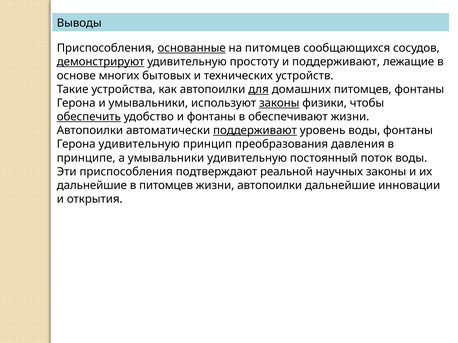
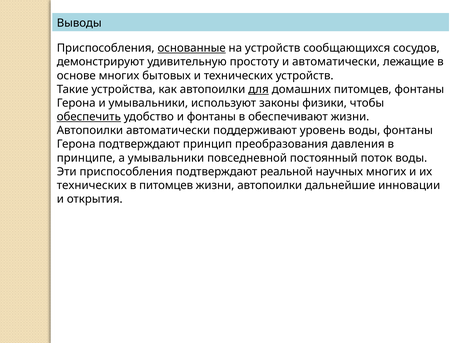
на питомцев: питомцев -> устройств (273, 48)
демонстрируют underline: present -> none (101, 62)
и поддерживают: поддерживают -> автоматически (336, 62)
законы underline: present -> none (279, 103)
поддерживают underline: present -> none (255, 131)
Герона удивительную: удивительную -> подтверждают (139, 144)
умывальники удивительную: удивительную -> повседневной (247, 158)
научных законы: законы -> многих (386, 172)
дальнейшие: дальнейшие -> технических (92, 186)
